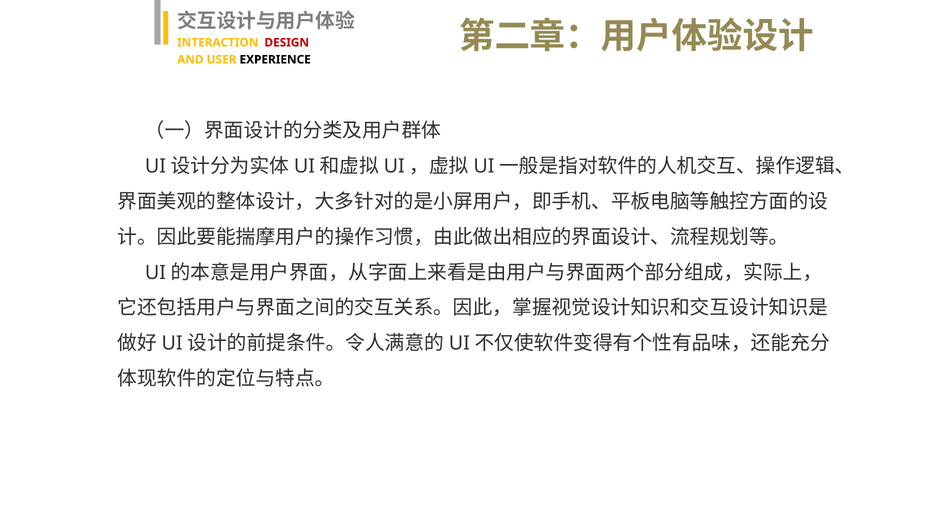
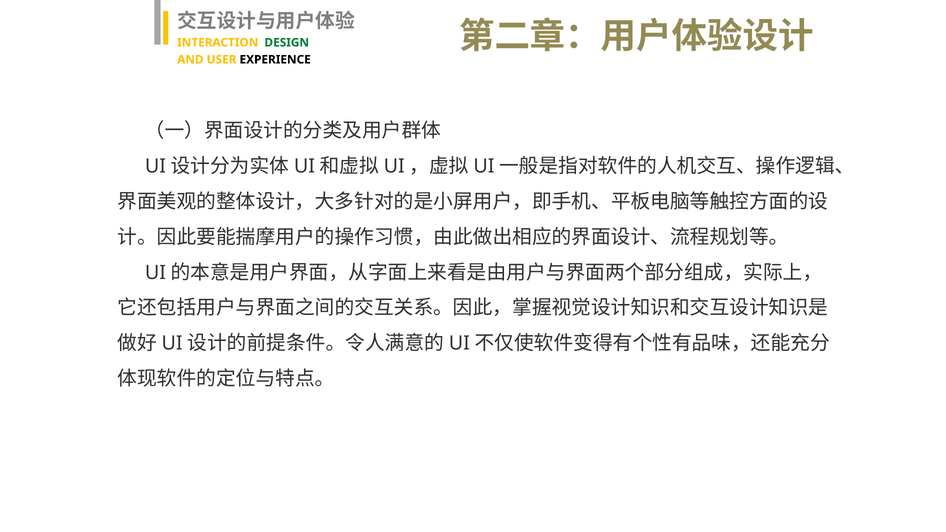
DESIGN colour: red -> green (287, 43)
